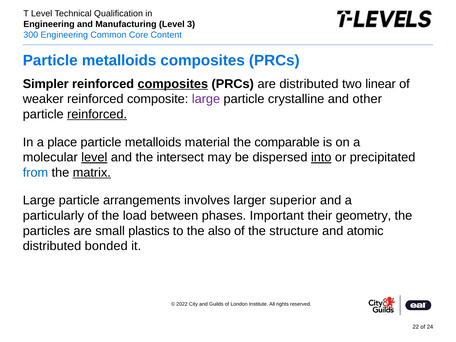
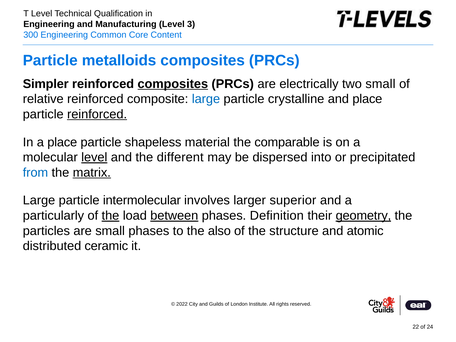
are distributed: distributed -> electrically (309, 84)
two linear: linear -> small (380, 84)
weaker: weaker -> relative (43, 99)
large colour: purple -> blue (206, 99)
and other: other -> place (367, 99)
metalloids: metalloids -> shapeless (153, 142)
intersect: intersect -> different (180, 157)
into underline: present -> none (321, 157)
arrangements: arrangements -> intermolecular (142, 200)
the underline: none -> present (110, 216)
between underline: none -> present (174, 216)
Important: Important -> Definition (277, 216)
geometry underline: none -> present (363, 216)
small plastics: plastics -> phases (149, 231)
bonded: bonded -> ceramic (106, 246)
